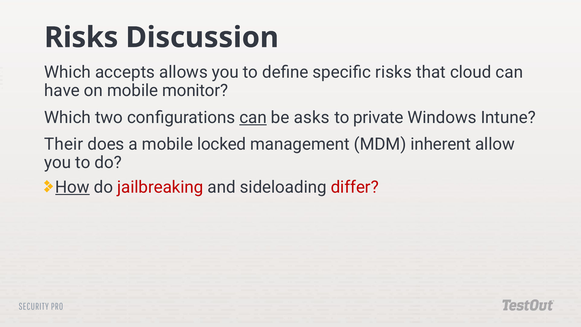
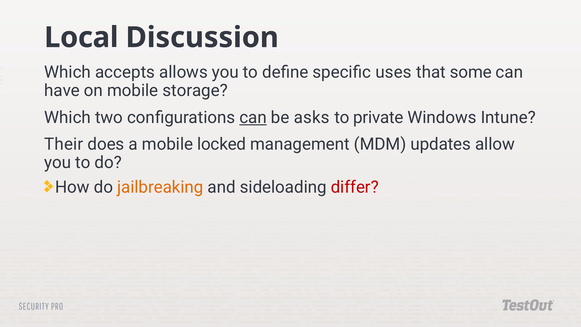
Risks: Risks -> Local (81, 37)
specific risks: risks -> uses (394, 72)
cloud: cloud -> some (471, 72)
monitor: monitor -> storage (195, 91)
inherent: inherent -> updates (441, 144)
How underline: present -> none (72, 187)
jailbreaking colour: red -> orange (160, 187)
